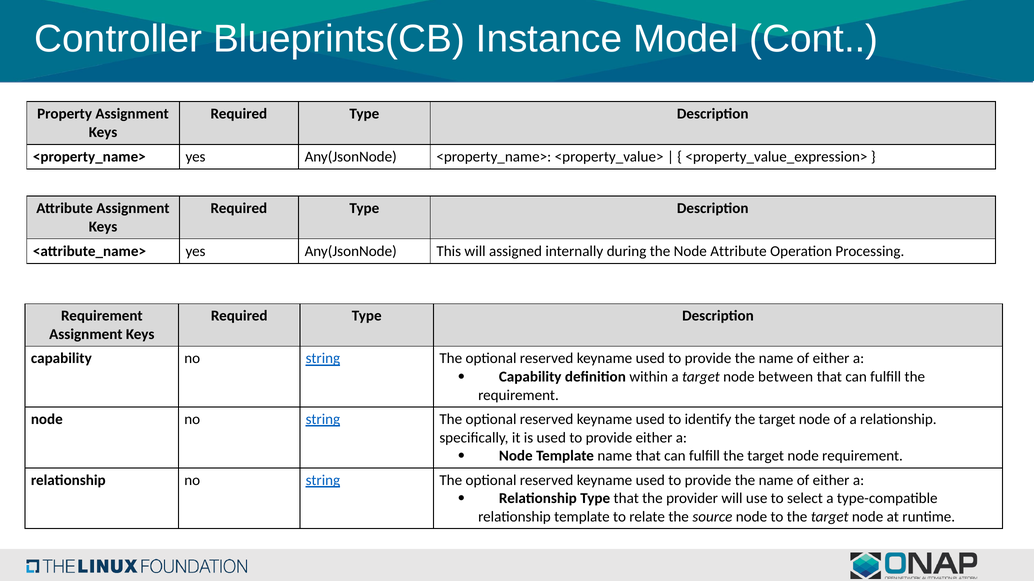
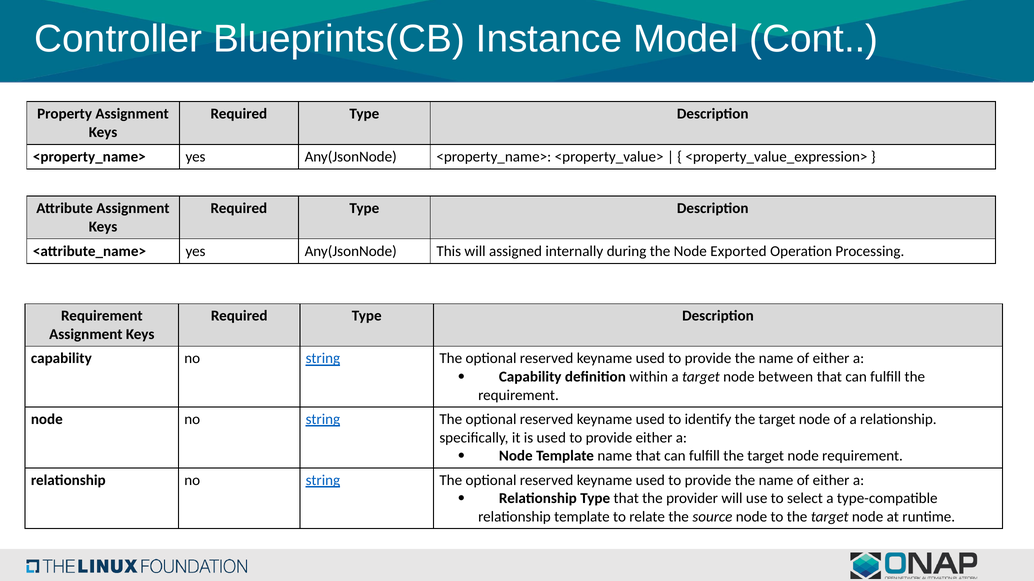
Node Attribute: Attribute -> Exported (738, 252)
